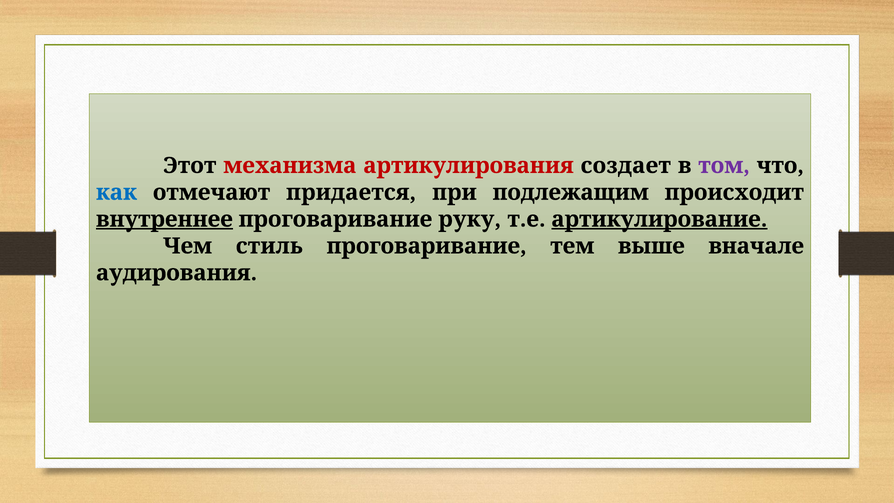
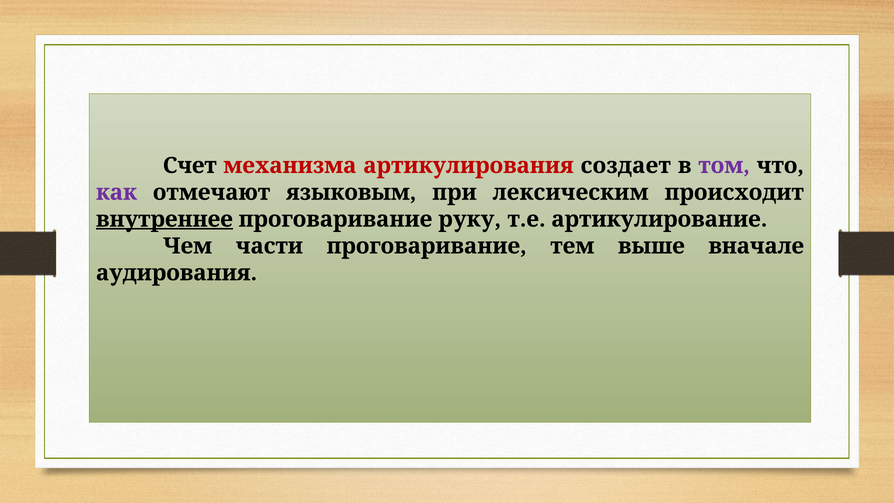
Этот: Этот -> Счет (190, 166)
как colour: blue -> purple (116, 192)
придается: придается -> языковым (351, 192)
подлежащим: подлежащим -> лексическим (571, 192)
артикулирование underline: present -> none (659, 219)
стиль: стиль -> части (269, 246)
